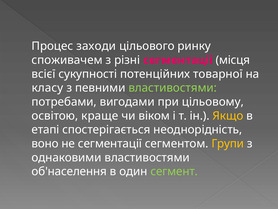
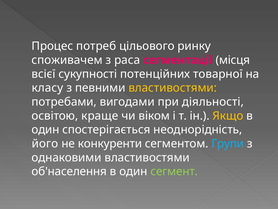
заходи: заходи -> потреб (96, 46)
різні: різні -> раса (127, 60)
властивостями colour: light green -> yellow (173, 88)
цільовому: цільовому -> діяльності (213, 102)
етапі: етапі -> один (45, 129)
воно: воно -> його (45, 143)
не сегментації: сегментації -> конкуренти (110, 143)
Групи colour: yellow -> light blue (228, 143)
